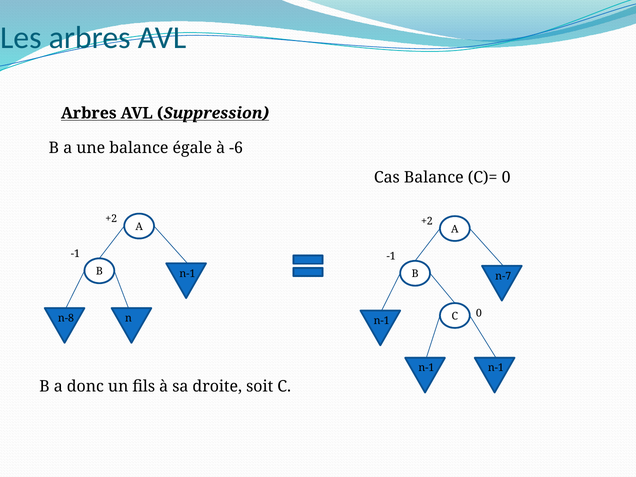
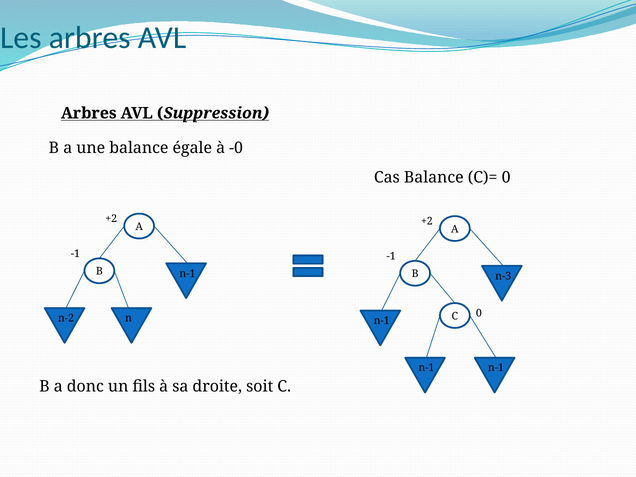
-6: -6 -> -0 (236, 148)
n-7: n-7 -> n-3 (503, 276)
n-8: n-8 -> n-2 (66, 318)
